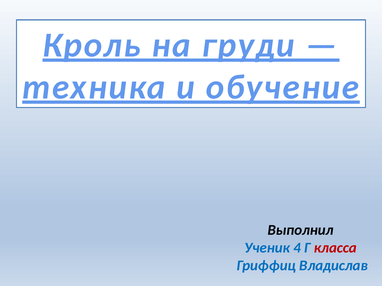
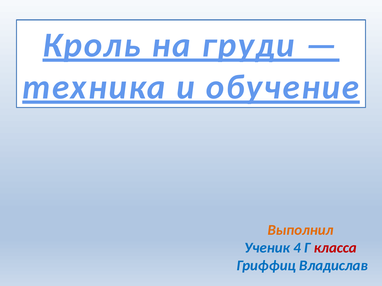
Выполнил colour: black -> orange (301, 230)
